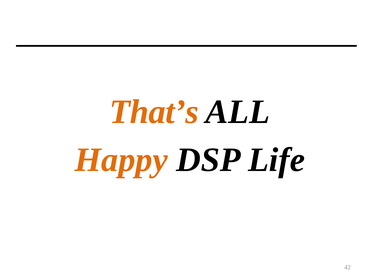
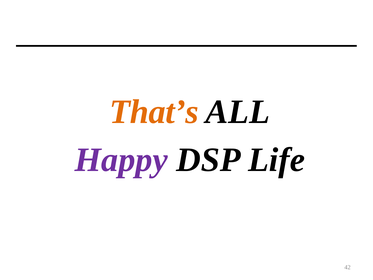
Happy colour: orange -> purple (121, 160)
